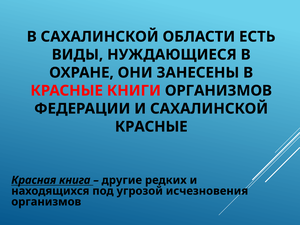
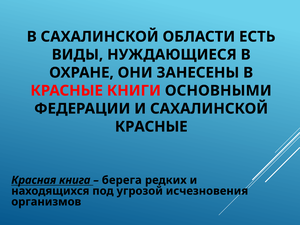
КНИГИ ОРГАНИЗМОВ: ОРГАНИЗМОВ -> ОСНОВНЫМИ (218, 91)
другие: другие -> берега (122, 180)
